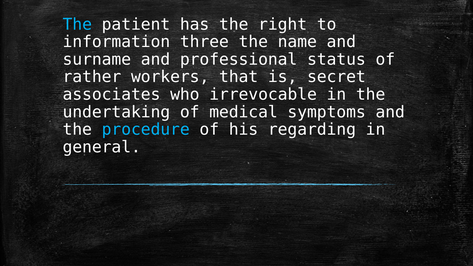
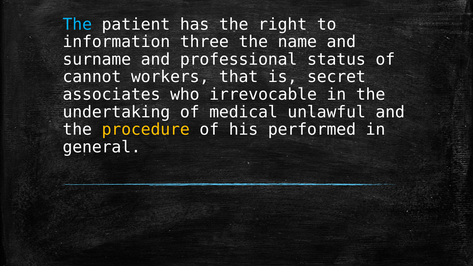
rather: rather -> cannot (92, 77)
symptoms: symptoms -> unlawful (327, 112)
procedure colour: light blue -> yellow (146, 130)
regarding: regarding -> performed (312, 130)
